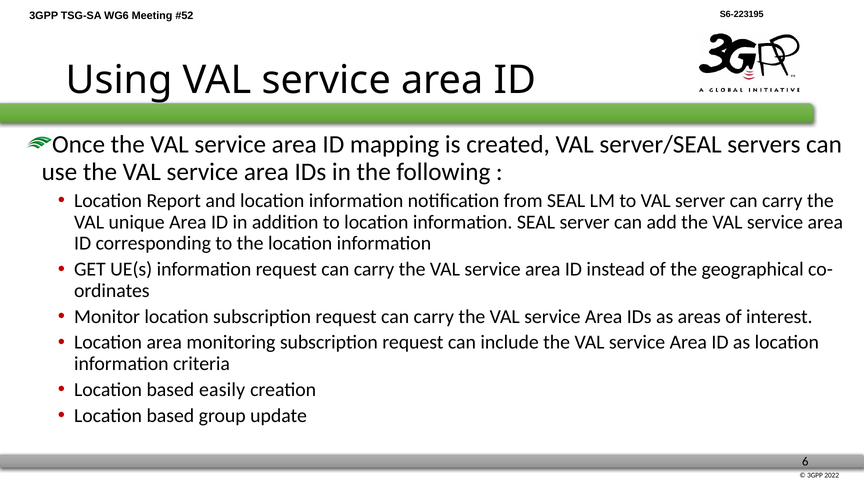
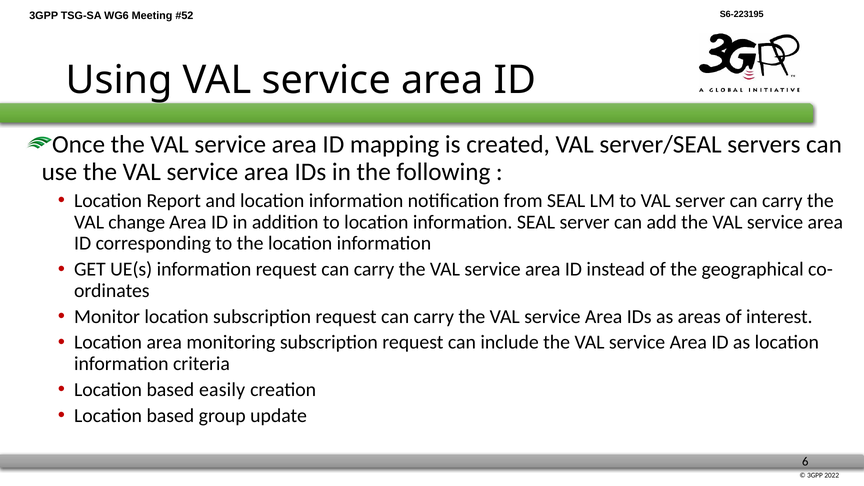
unique: unique -> change (137, 222)
